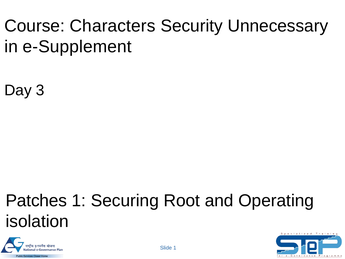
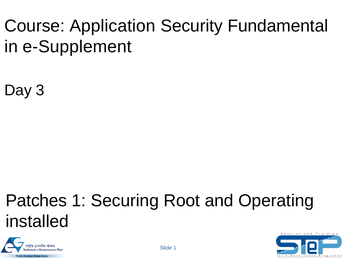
Characters: Characters -> Application (113, 26)
Unnecessary: Unnecessary -> Fundamental (278, 26)
isolation: isolation -> installed (37, 221)
